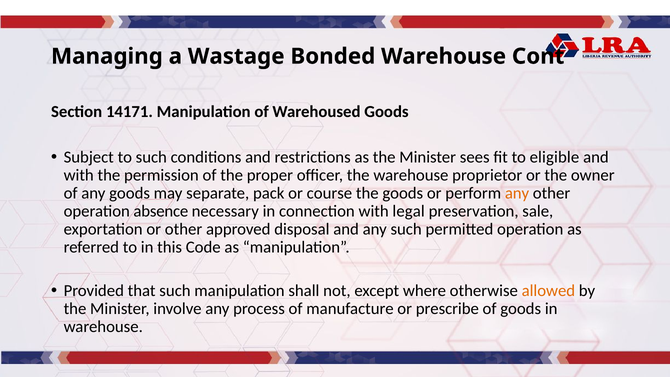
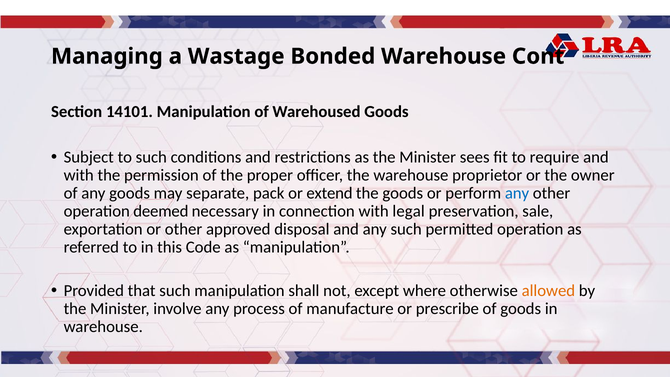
14171: 14171 -> 14101 (129, 112)
eligible: eligible -> require (555, 157)
course: course -> extend (330, 193)
any colour: orange -> blue (517, 193)
absence: absence -> deemed (161, 211)
